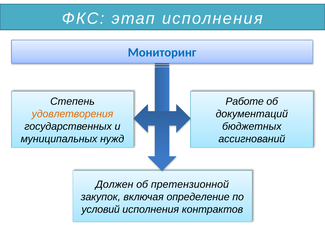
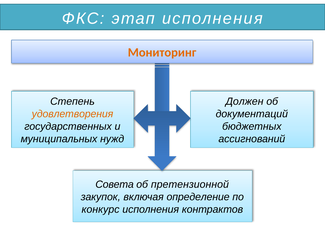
Мониторинг colour: blue -> orange (162, 52)
Работе: Работе -> Должен (245, 101)
Должен: Должен -> Совета (115, 184)
условий: условий -> конкурс (101, 209)
